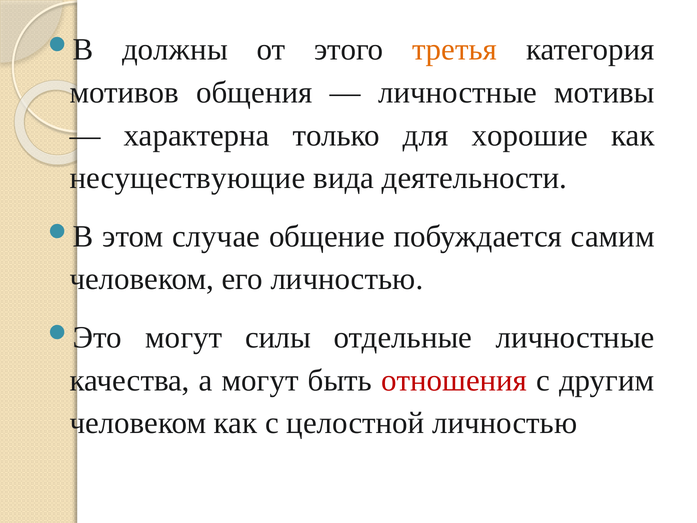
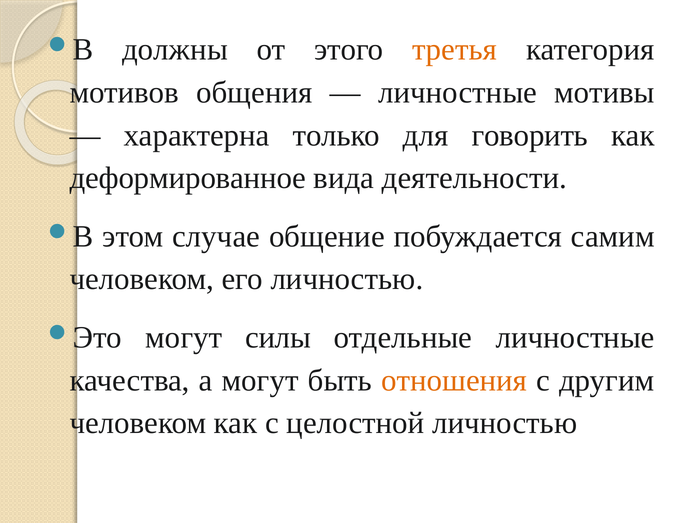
хорошие: хорошие -> говорить (530, 135)
несуществующие: несуществующие -> деформированное (188, 178)
отношения colour: red -> orange (454, 380)
